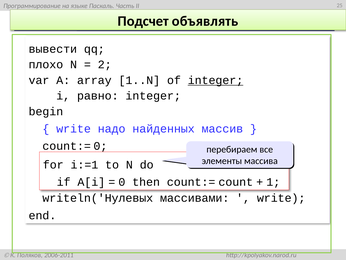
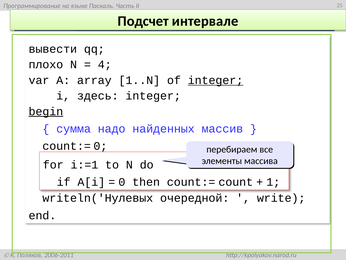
объявлять: объявлять -> интервале (205, 21)
2: 2 -> 4 (105, 65)
равно: равно -> здесь (98, 96)
begin underline: none -> present (46, 111)
write: write -> сумма (74, 129)
массивами: массивами -> очередной (195, 198)
